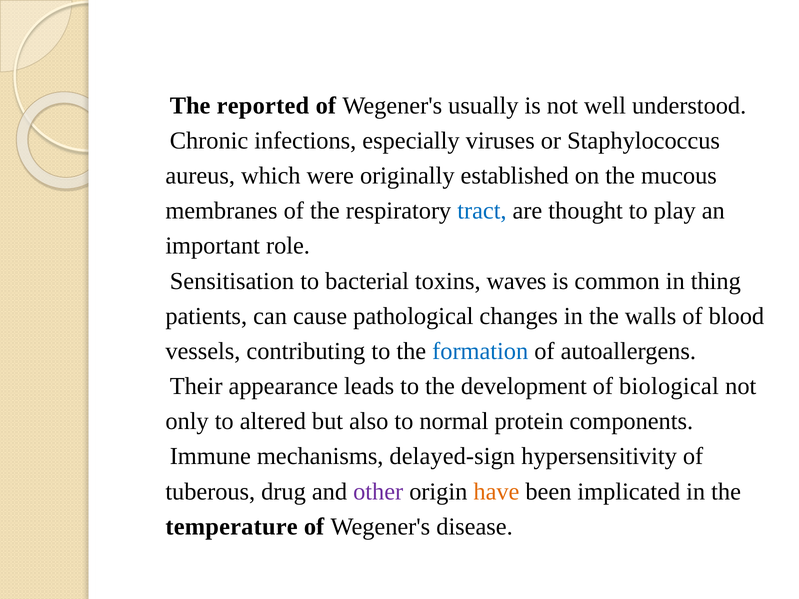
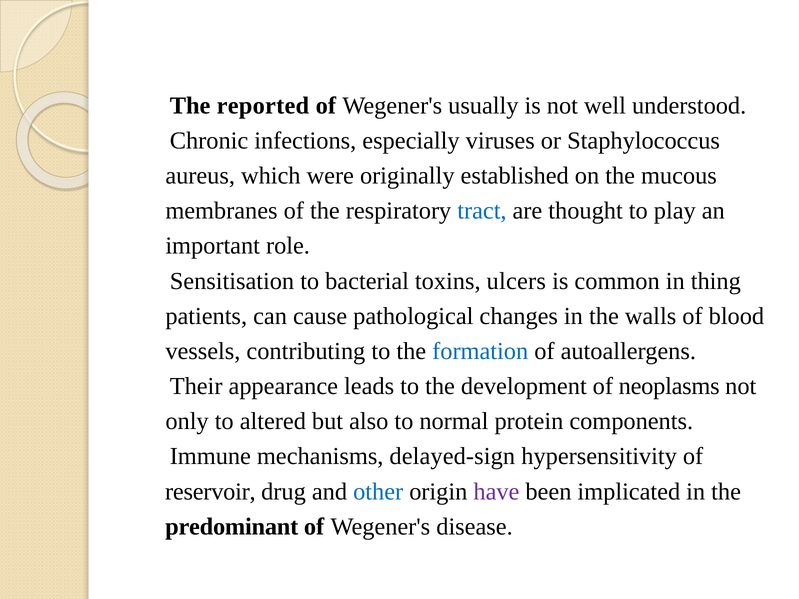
waves: waves -> ulcers (516, 281)
biological: biological -> neoplasms (669, 386)
tuberous: tuberous -> reservoir (210, 492)
other colour: purple -> blue (378, 492)
have colour: orange -> purple (496, 492)
temperature: temperature -> predominant (232, 527)
